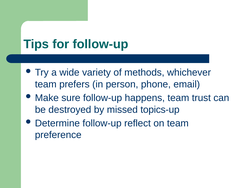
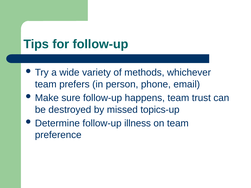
reflect: reflect -> illness (138, 123)
